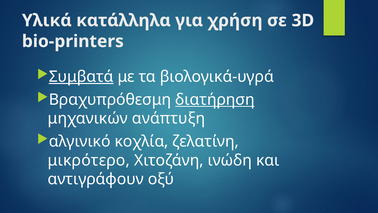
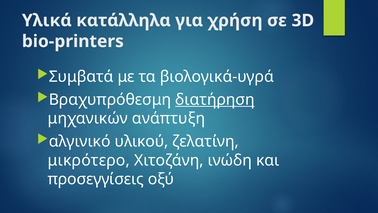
Συμβατά underline: present -> none (81, 77)
κοχλία: κοχλία -> υλικού (142, 141)
αντιγράφουν: αντιγράφουν -> προσεγγίσεις (96, 179)
